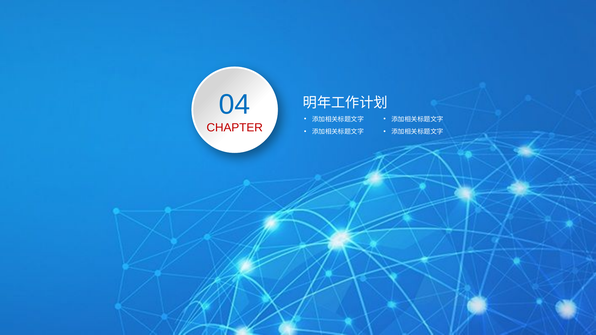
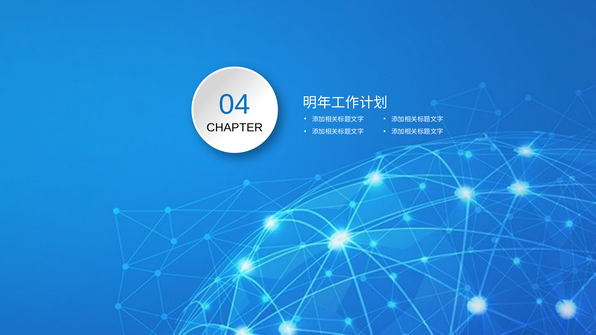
CHAPTER colour: red -> black (235, 128)
